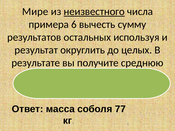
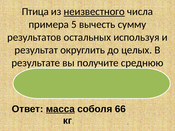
Мире: Мире -> Птица (35, 12)
6: 6 -> 5 (74, 24)
масса underline: none -> present (60, 109)
77: 77 -> 66 (120, 109)
